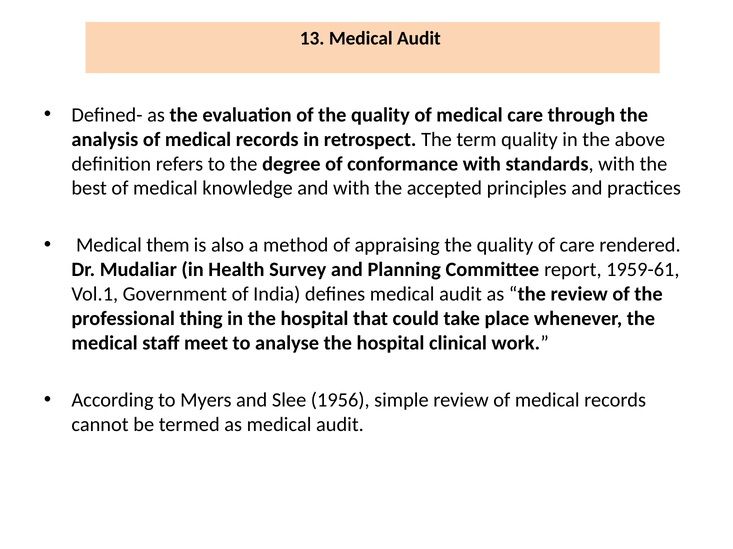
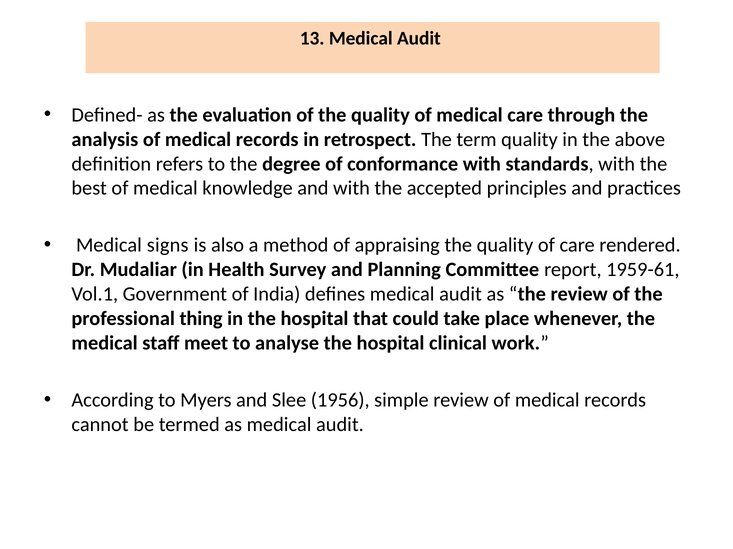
them: them -> signs (168, 246)
